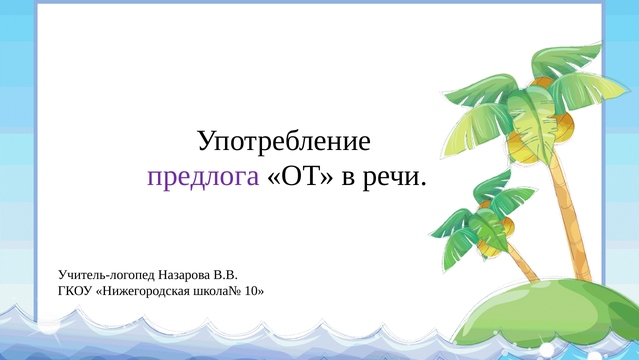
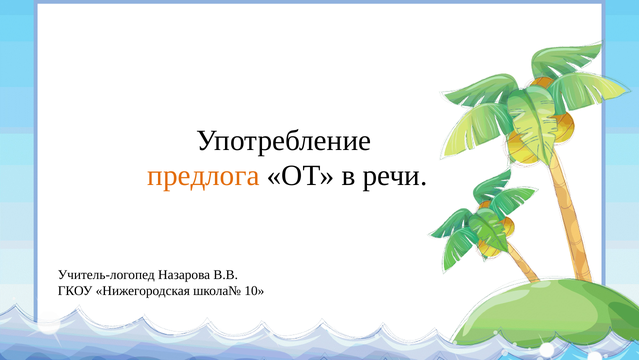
предлога colour: purple -> orange (203, 175)
